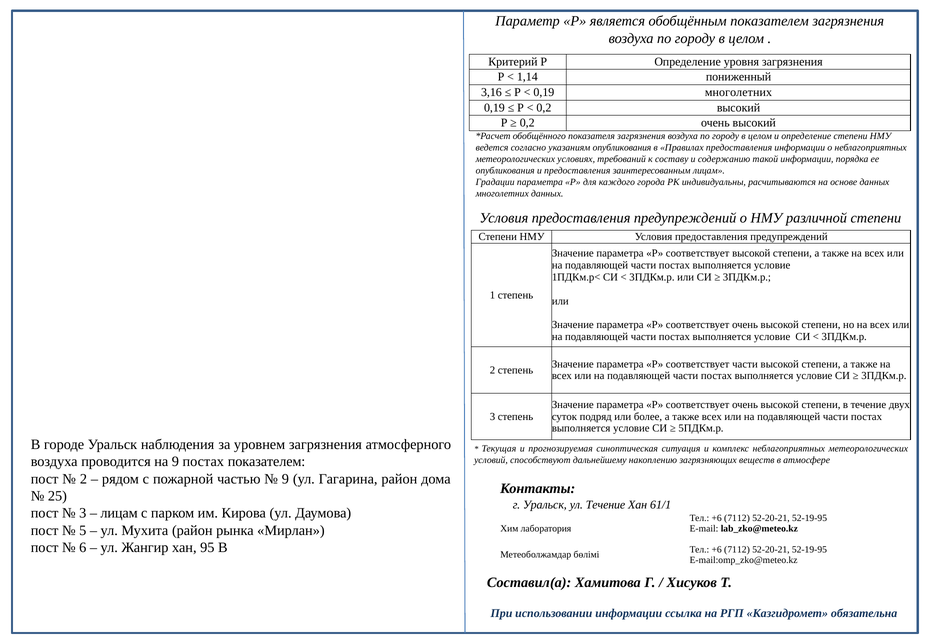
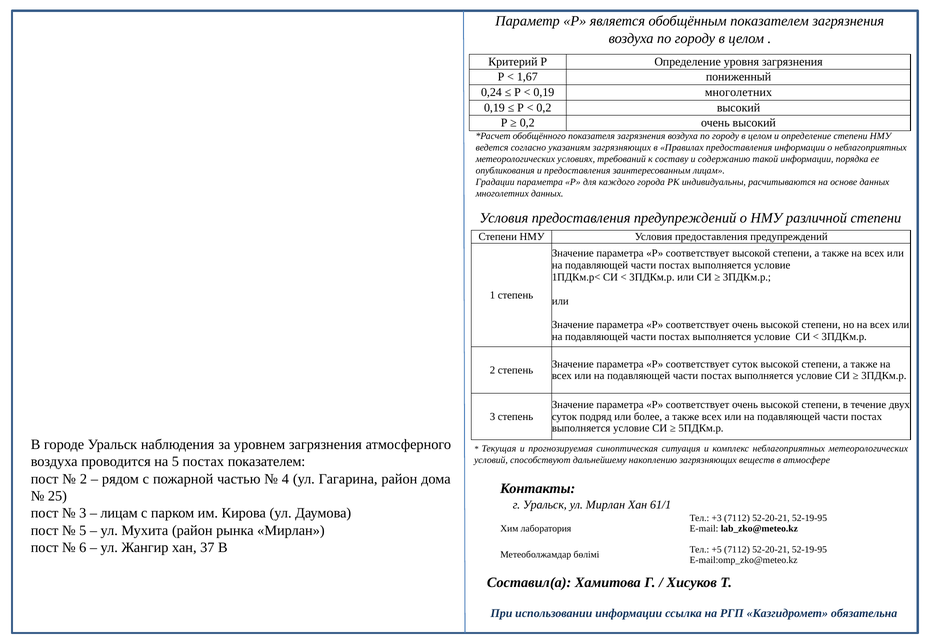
1,14: 1,14 -> 1,67 (527, 77)
3,16: 3,16 -> 0,24 (491, 92)
указаниям опубликования: опубликования -> загрязняющих (622, 148)
соответствует части: части -> суток (745, 364)
на 9: 9 -> 5 (175, 462)
9: 9 -> 4 (285, 479)
ул Течение: Течение -> Мирлан (605, 505)
+6: +6 -> +3 (717, 518)
95: 95 -> 37 (207, 547)
+6: +6 -> +5 (717, 549)
